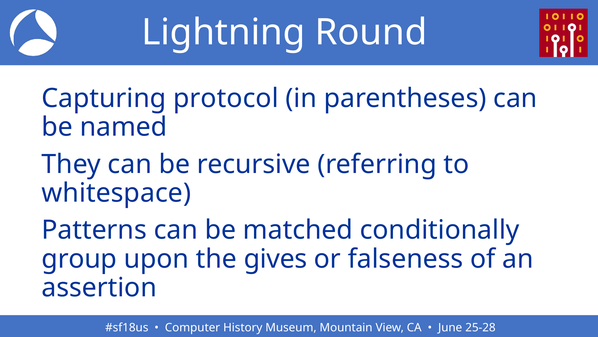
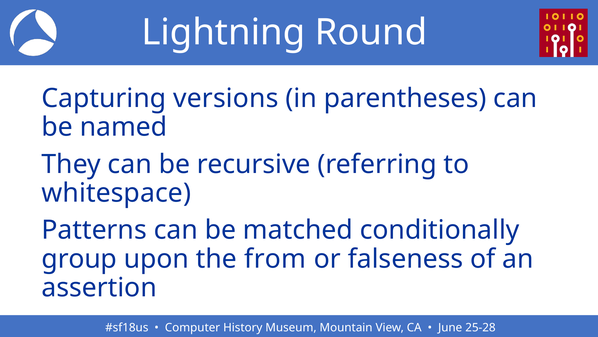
protocol: protocol -> versions (226, 98)
gives: gives -> from (275, 258)
